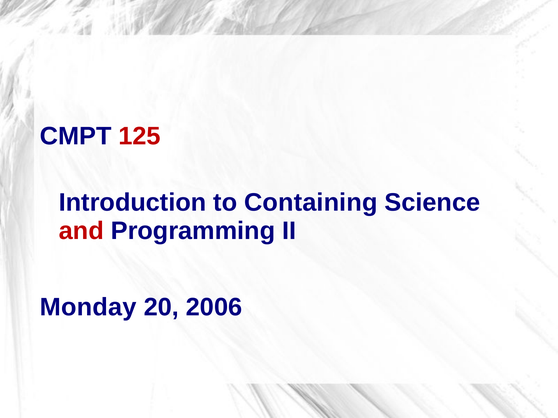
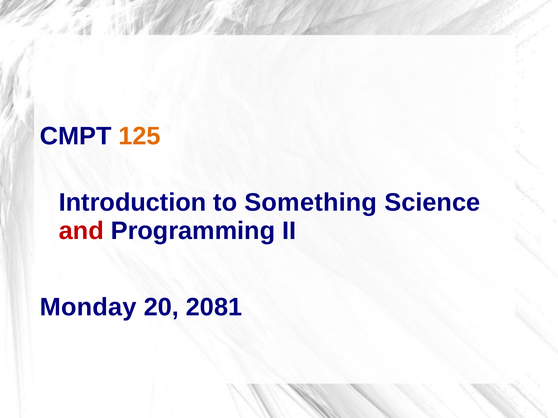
125 colour: red -> orange (140, 136)
Containing: Containing -> Something (311, 203)
2006: 2006 -> 2081 (214, 308)
